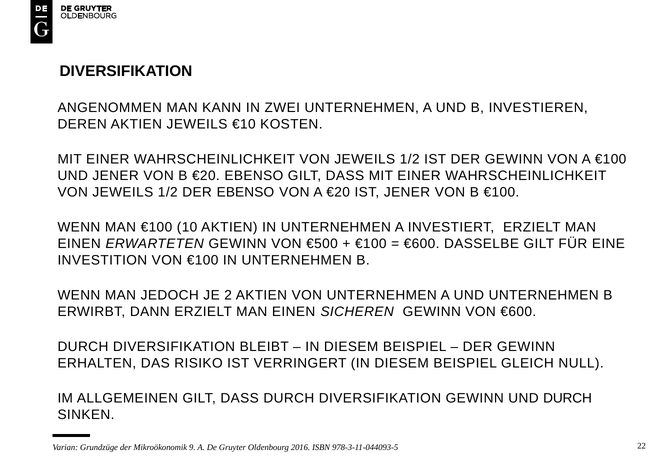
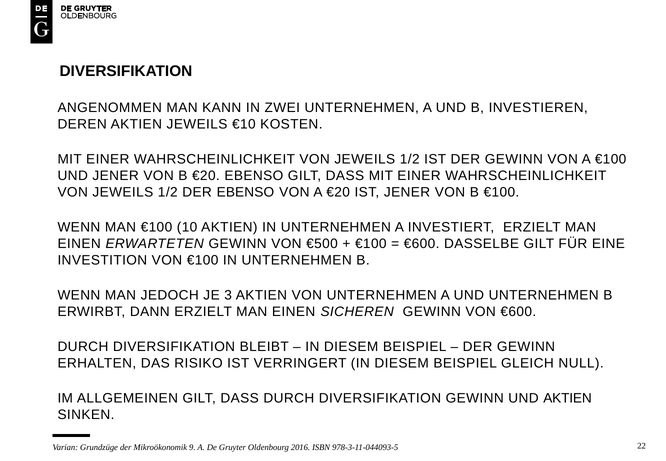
2: 2 -> 3 (228, 295)
UND DURCH: DURCH -> AKTIEN (568, 398)
